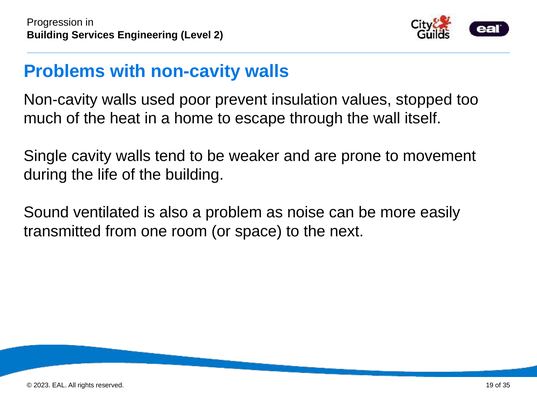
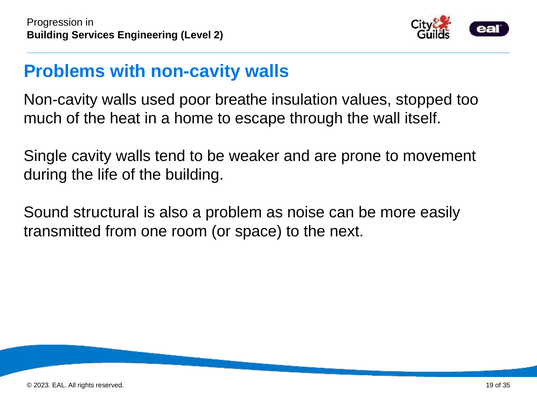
prevent: prevent -> breathe (241, 99)
ventilated: ventilated -> structural (106, 212)
